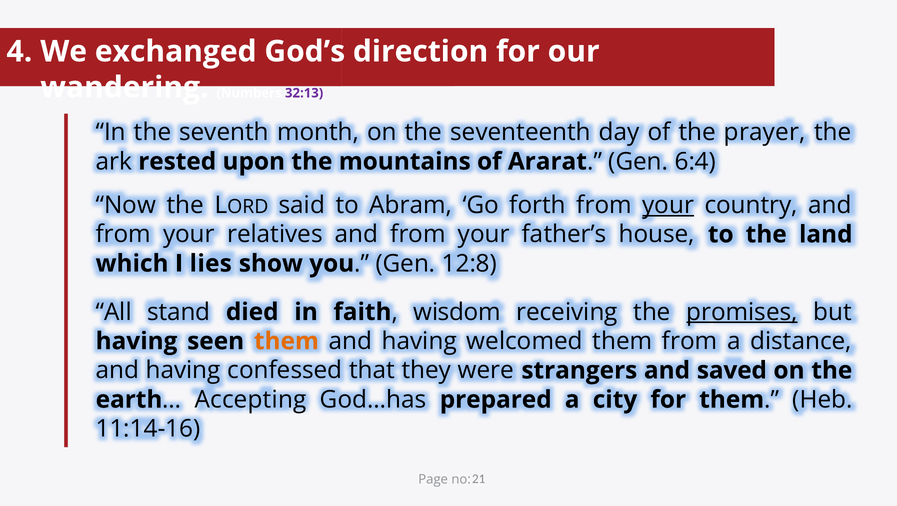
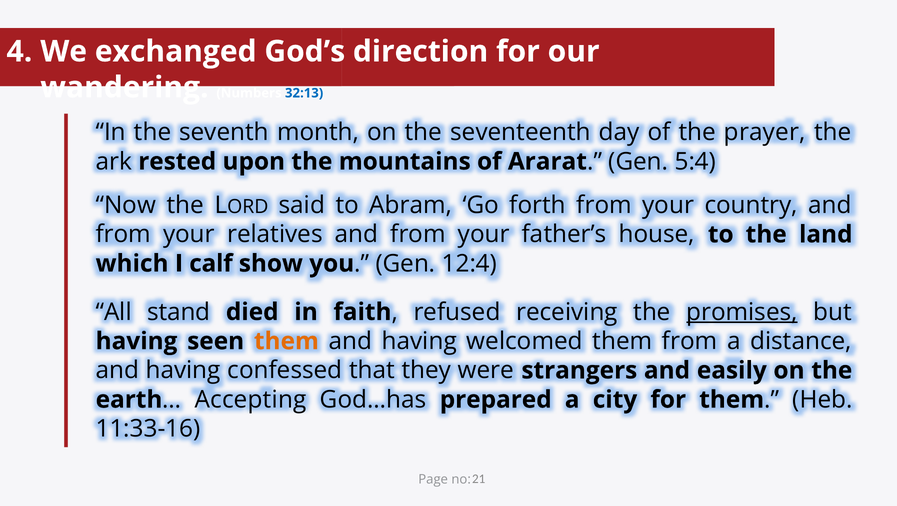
32:13 colour: purple -> blue (304, 93)
6:4: 6:4 -> 5:4 (695, 161)
your underline: present -> none (668, 205)
lies: lies -> calf (211, 263)
12:8: 12:8 -> 12:4 (469, 263)
wisdom: wisdom -> refused (457, 312)
saved: saved -> easily (732, 370)
11:14-16: 11:14-16 -> 11:33-16 (148, 429)
